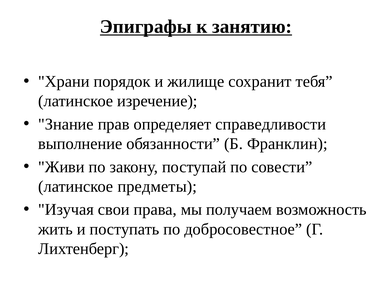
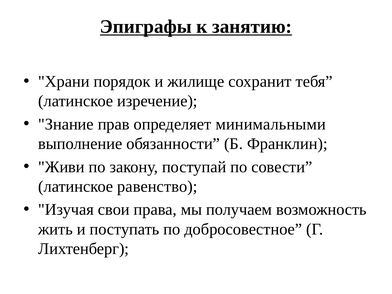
справедливости: справедливости -> минимальными (271, 124)
предметы: предметы -> равенство (157, 186)
